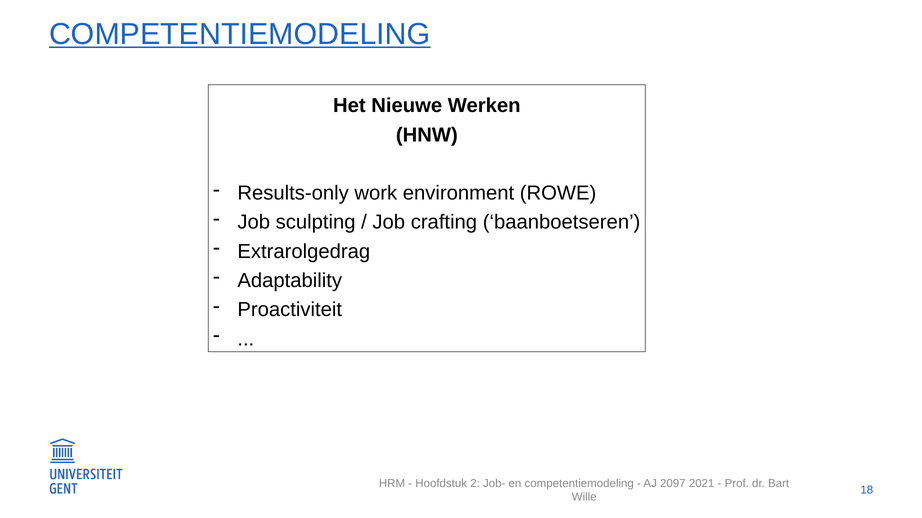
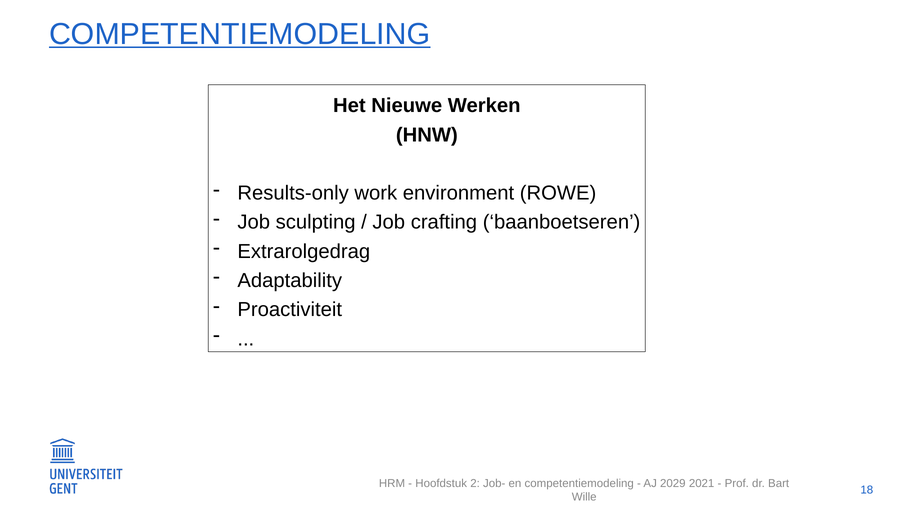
2097: 2097 -> 2029 (673, 484)
